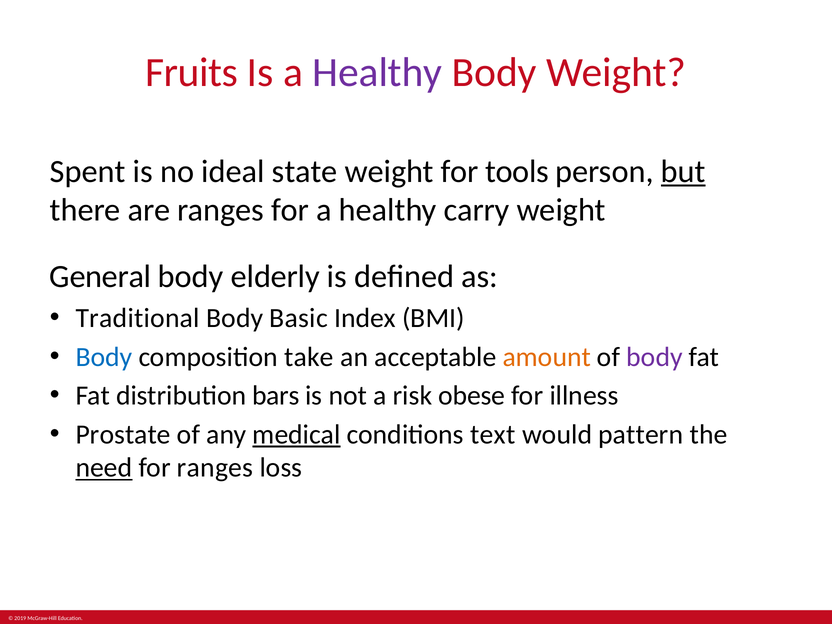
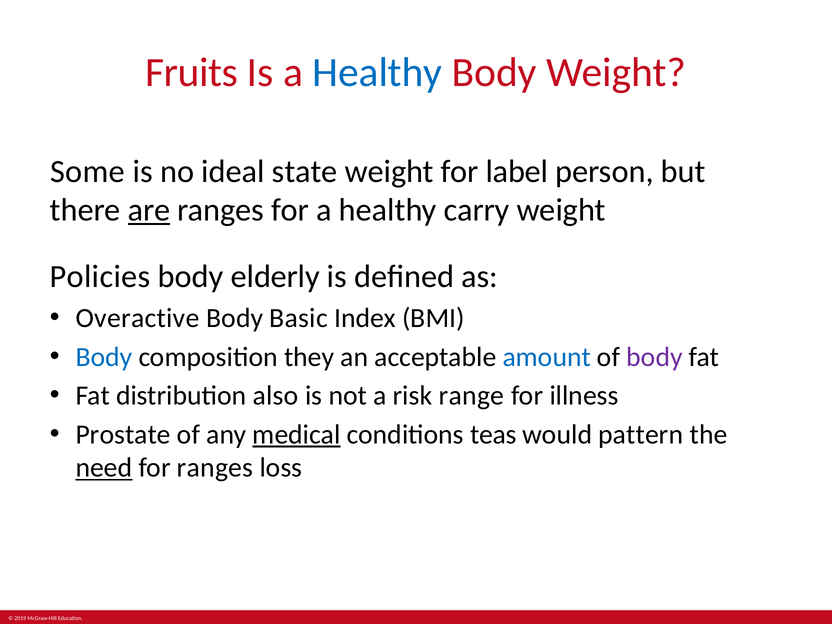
Healthy colour: purple -> blue (377, 72)
Spent: Spent -> Some (87, 171)
tools: tools -> label (517, 171)
but underline: present -> none (683, 171)
are underline: none -> present (149, 210)
General: General -> Policies (100, 277)
Traditional: Traditional -> Overactive (138, 318)
take: take -> they (309, 357)
amount colour: orange -> blue (547, 357)
bars: bars -> also (276, 396)
obese: obese -> range (471, 396)
text: text -> teas (493, 435)
